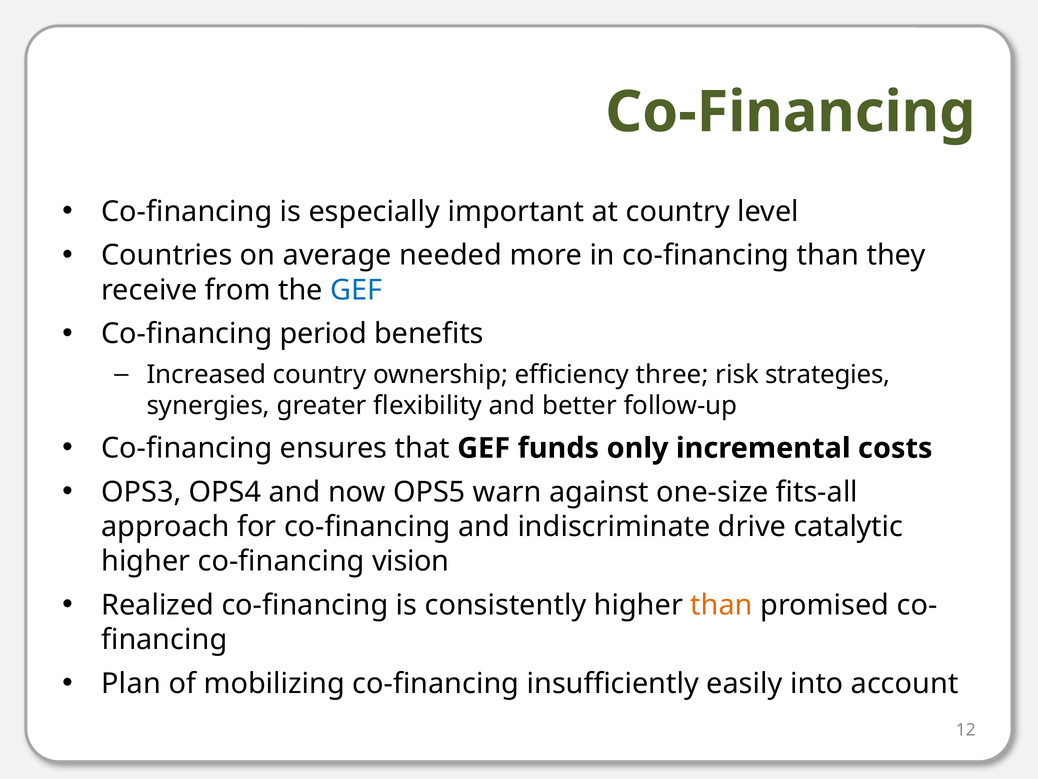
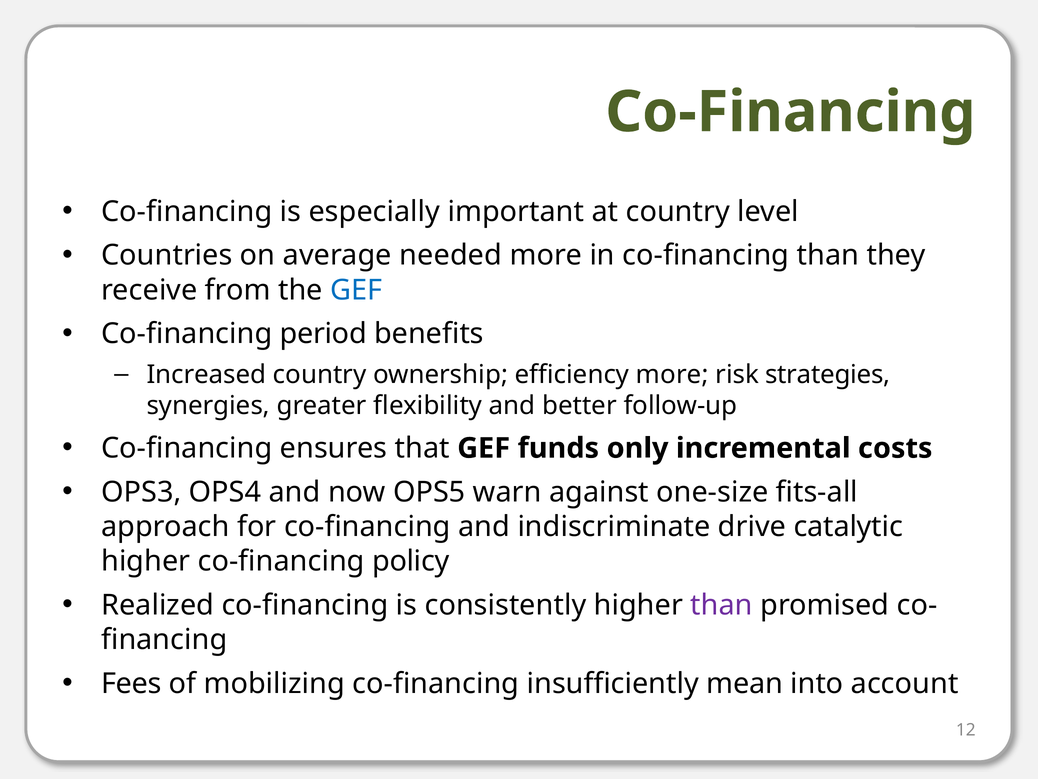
efficiency three: three -> more (672, 374)
vision: vision -> policy (411, 561)
than colour: orange -> purple (722, 605)
Plan: Plan -> Fees (131, 683)
easily: easily -> mean (745, 683)
